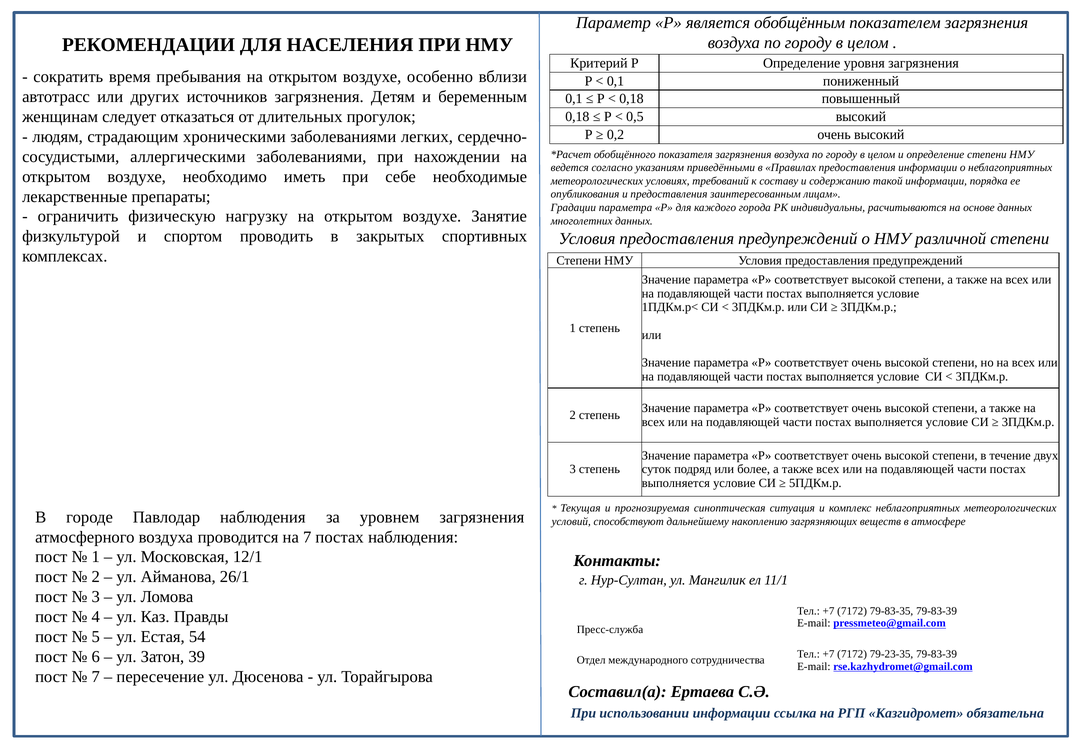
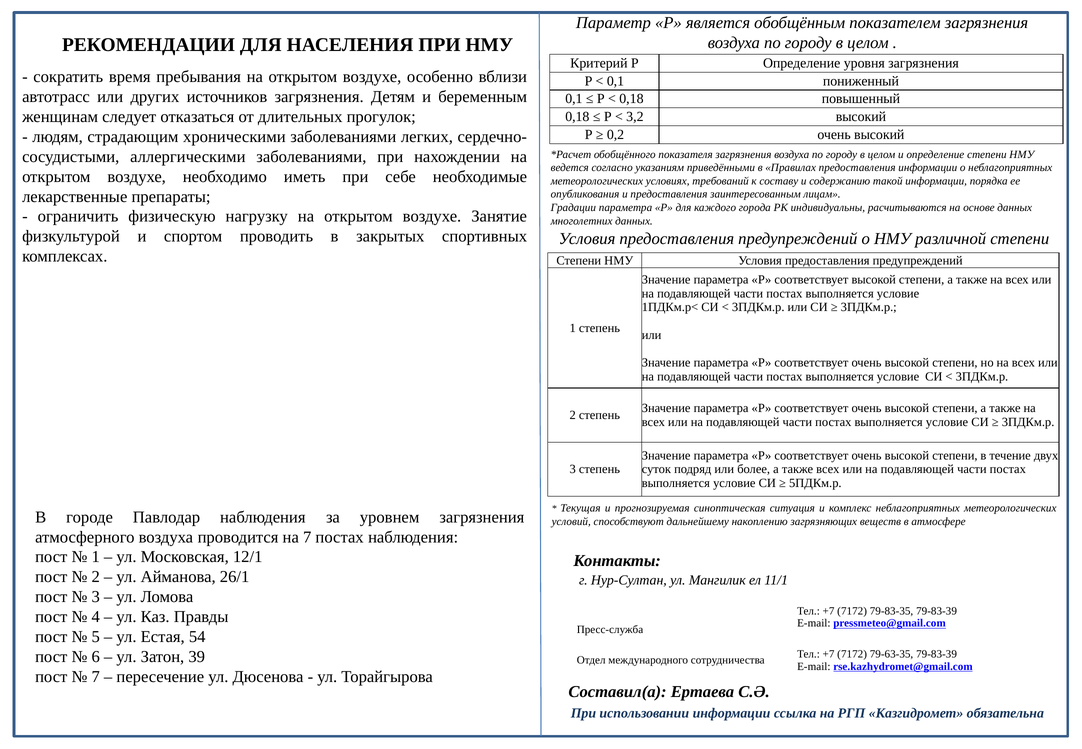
0,5: 0,5 -> 3,2 (635, 117)
79-23-35: 79-23-35 -> 79-63-35 (892, 654)
